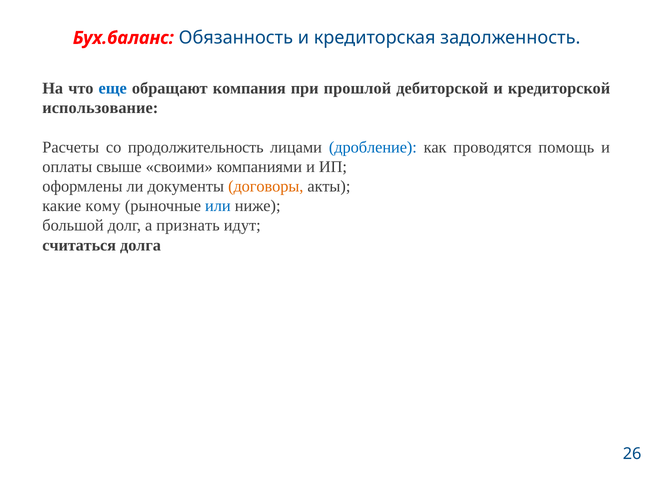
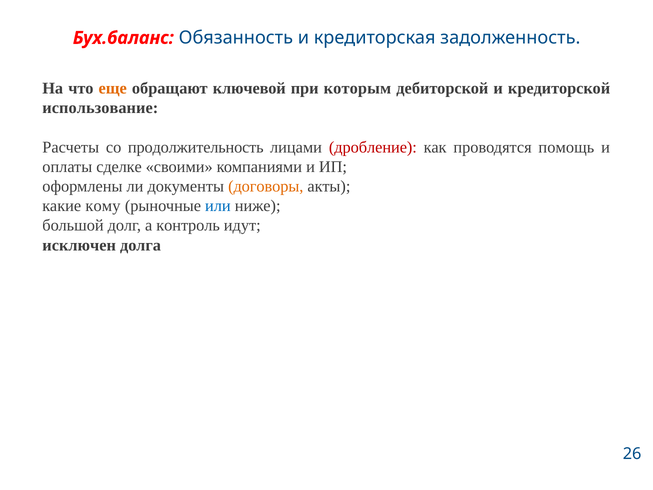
еще colour: blue -> orange (113, 88)
компания: компания -> ключевой (249, 88)
прошлой: прошлой -> которым (357, 88)
дробление colour: blue -> red (373, 147)
свыше: свыше -> сделке (119, 167)
признать: признать -> контроль (188, 225)
считаться: считаться -> исключен (79, 245)
